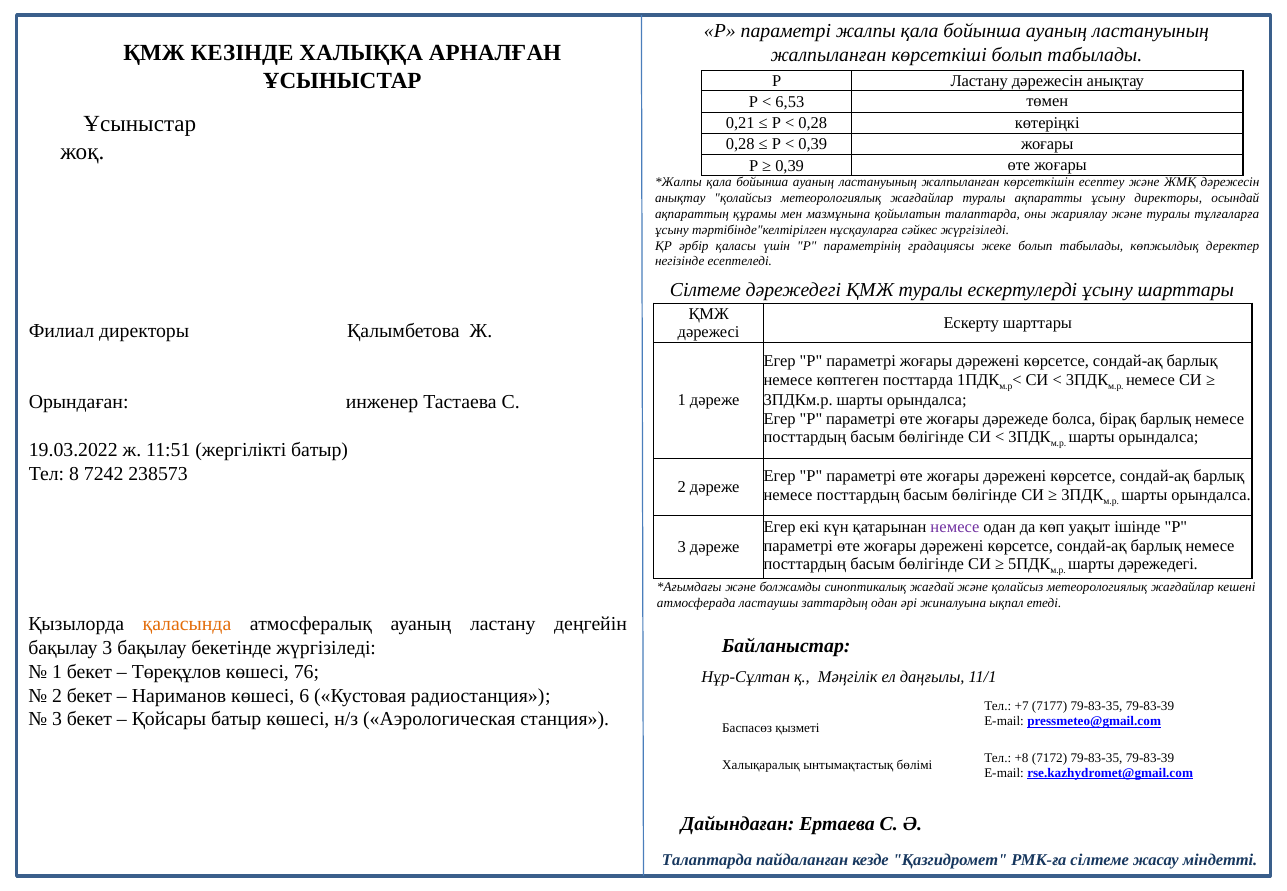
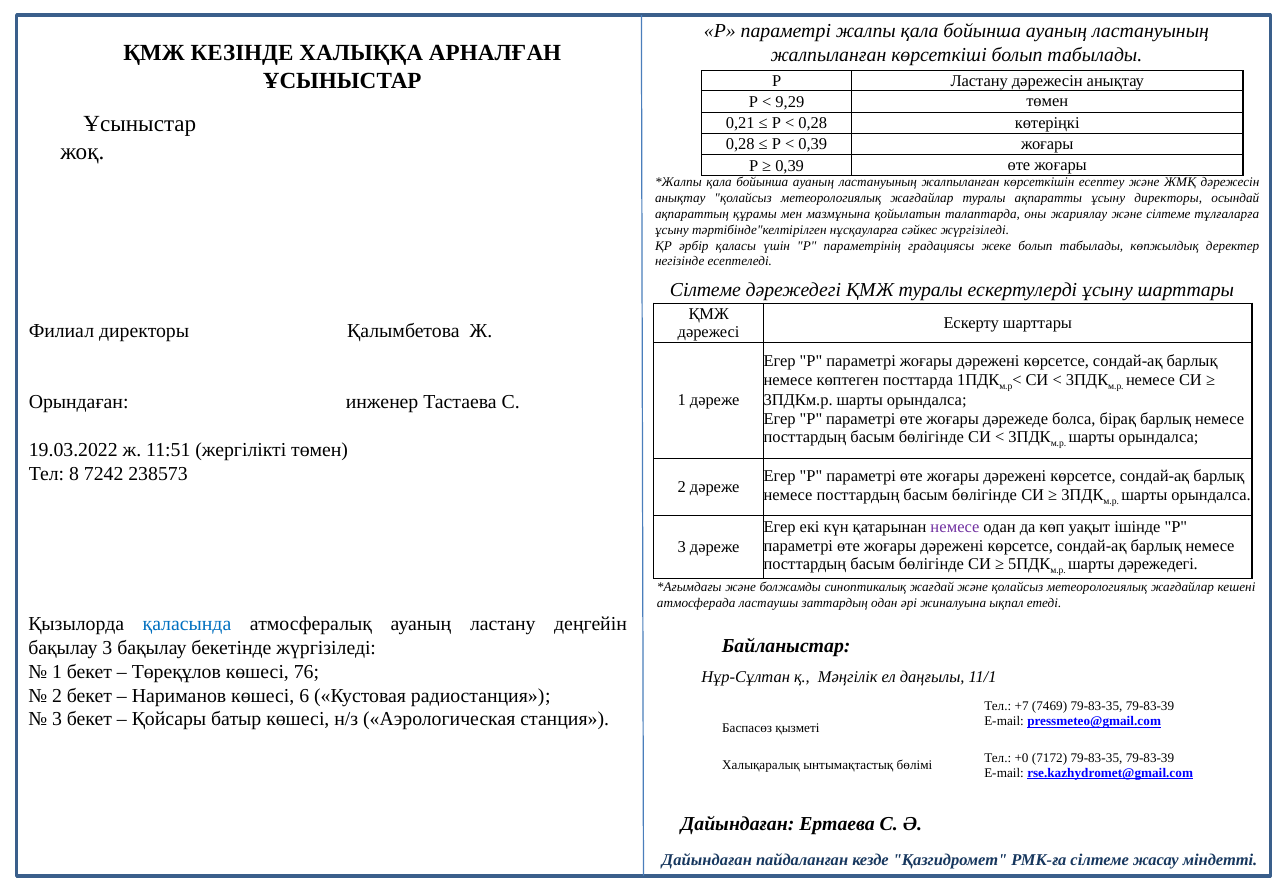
6,53: 6,53 -> 9,29 (790, 102)
және туралы: туралы -> сілтеме (1168, 214)
жергілікті батыр: батыр -> төмен (320, 450)
қаласында colour: orange -> blue (187, 624)
7177: 7177 -> 7469 (1050, 707)
+8: +8 -> +0 (1022, 758)
Талаптарда: Талаптарда -> Дайындаған (707, 860)
